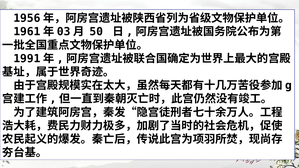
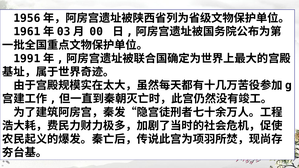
50: 50 -> 00 (96, 32)
